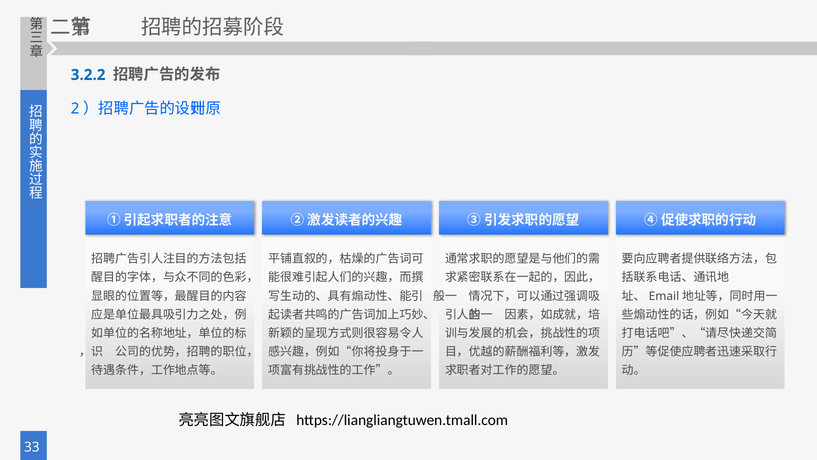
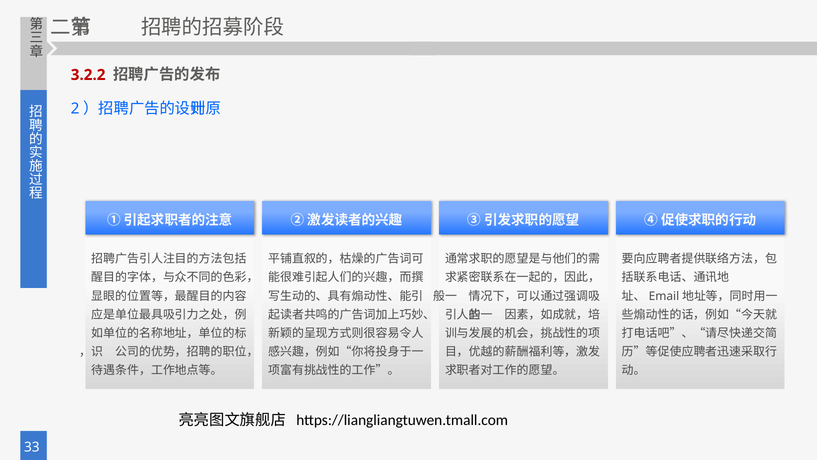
3.2.2 colour: blue -> red (88, 75)
